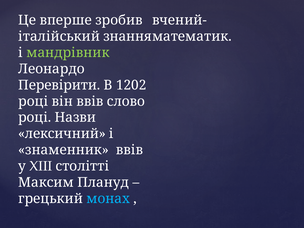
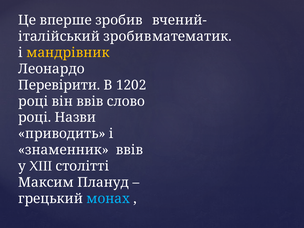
італійський знання: знання -> зробив (127, 36)
мандрівник colour: light green -> yellow (68, 53)
лексичний: лексичний -> приводить (62, 134)
